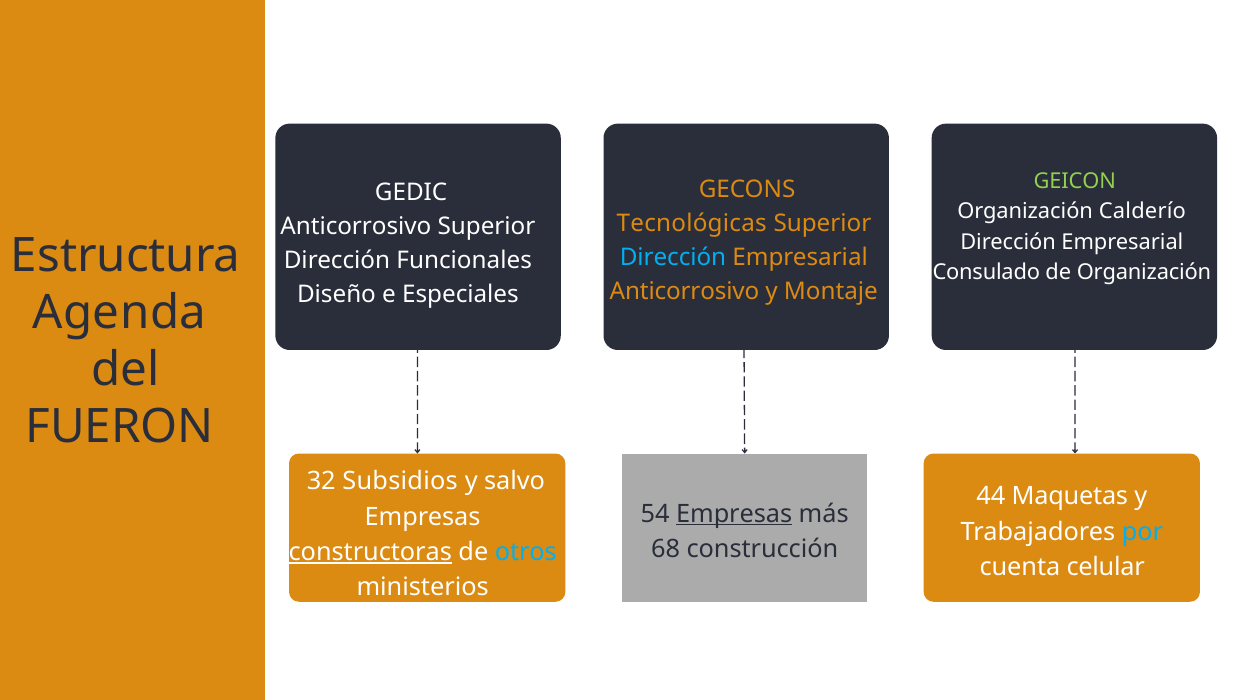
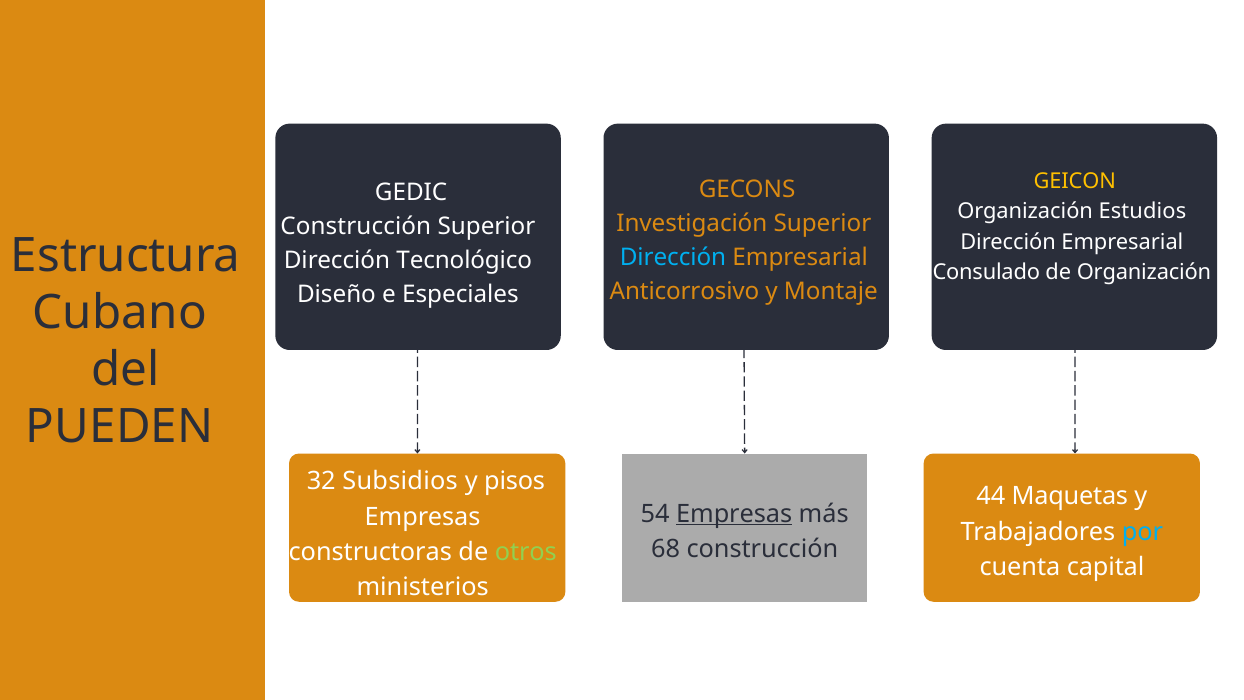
GEICON colour: light green -> yellow (1075, 181)
Calderío: Calderío -> Estudios (1142, 211)
Tecnológicas: Tecnológicas -> Investigación (692, 224)
Anticorrosivo: Anticorrosivo -> Construcción (356, 226)
Funcionales: Funcionales -> Tecnológico (464, 260)
Agenda: Agenda -> Cubano (120, 313)
FUERON: FUERON -> PUEDEN (120, 427)
salvo: salvo -> pisos (515, 481)
constructoras underline: present -> none (370, 552)
otros colour: light blue -> light green (526, 552)
celular: celular -> capital (1106, 567)
